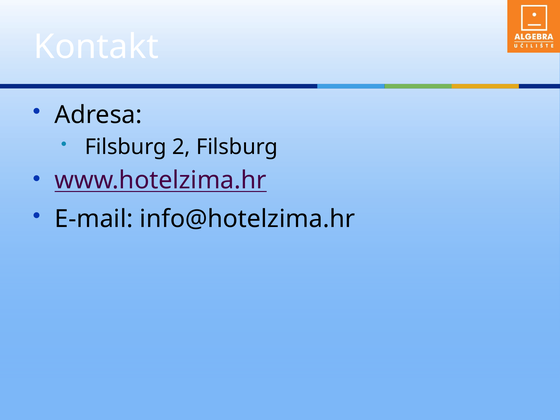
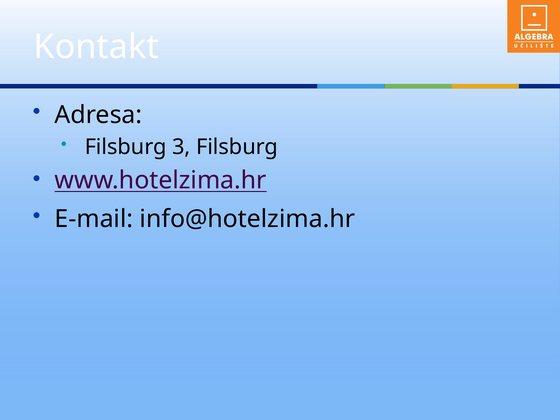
2: 2 -> 3 (181, 147)
